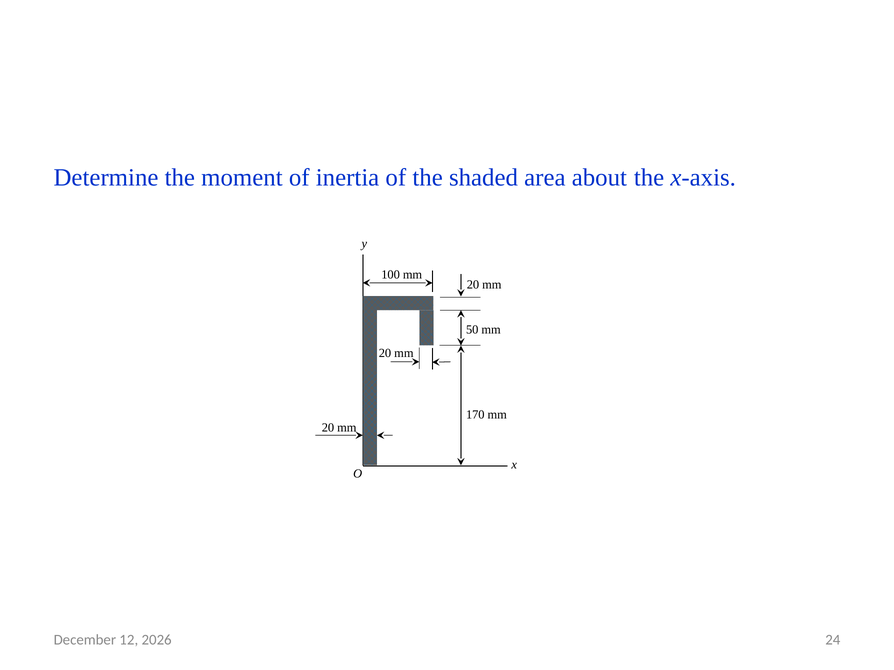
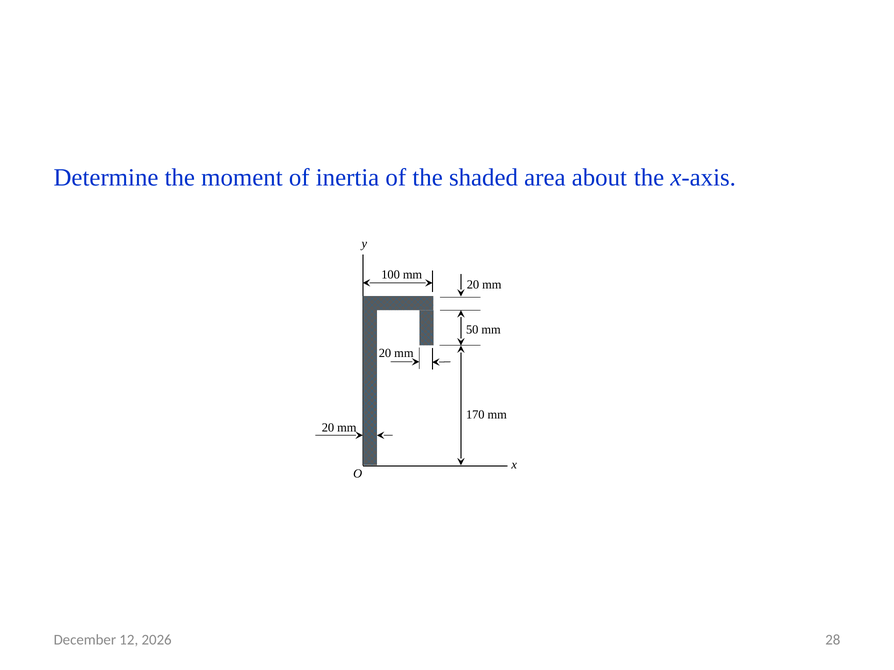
24: 24 -> 28 (833, 640)
